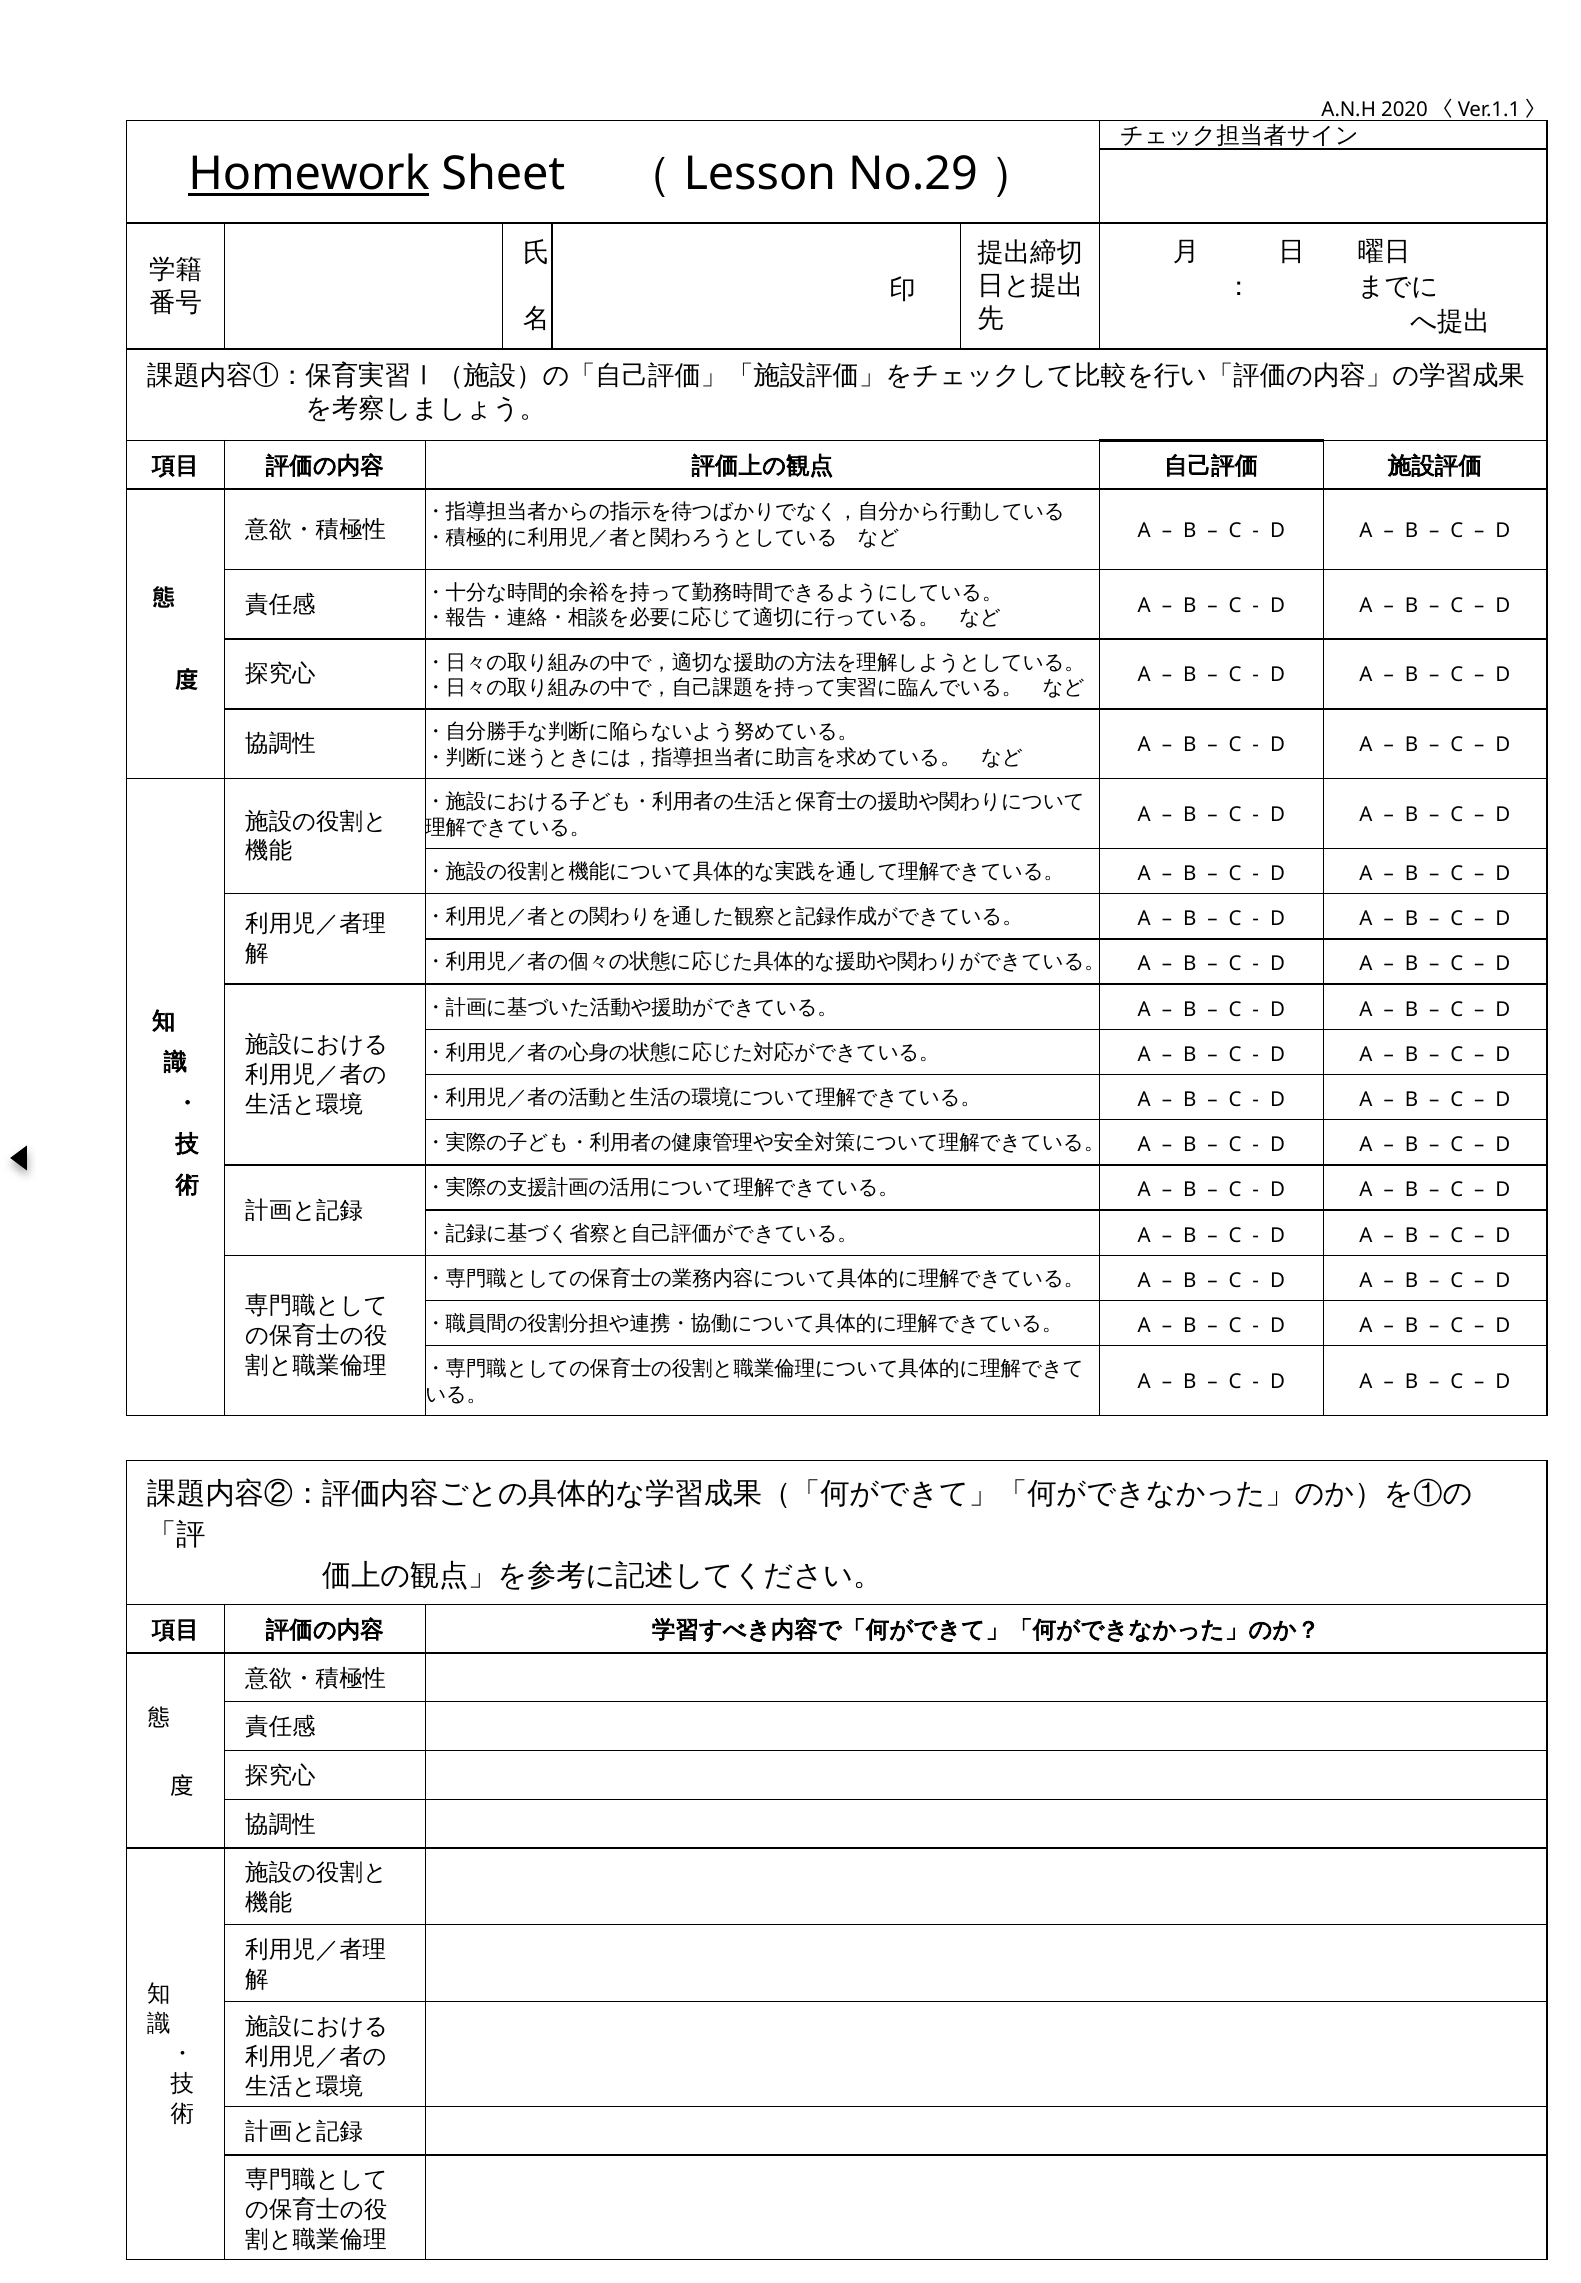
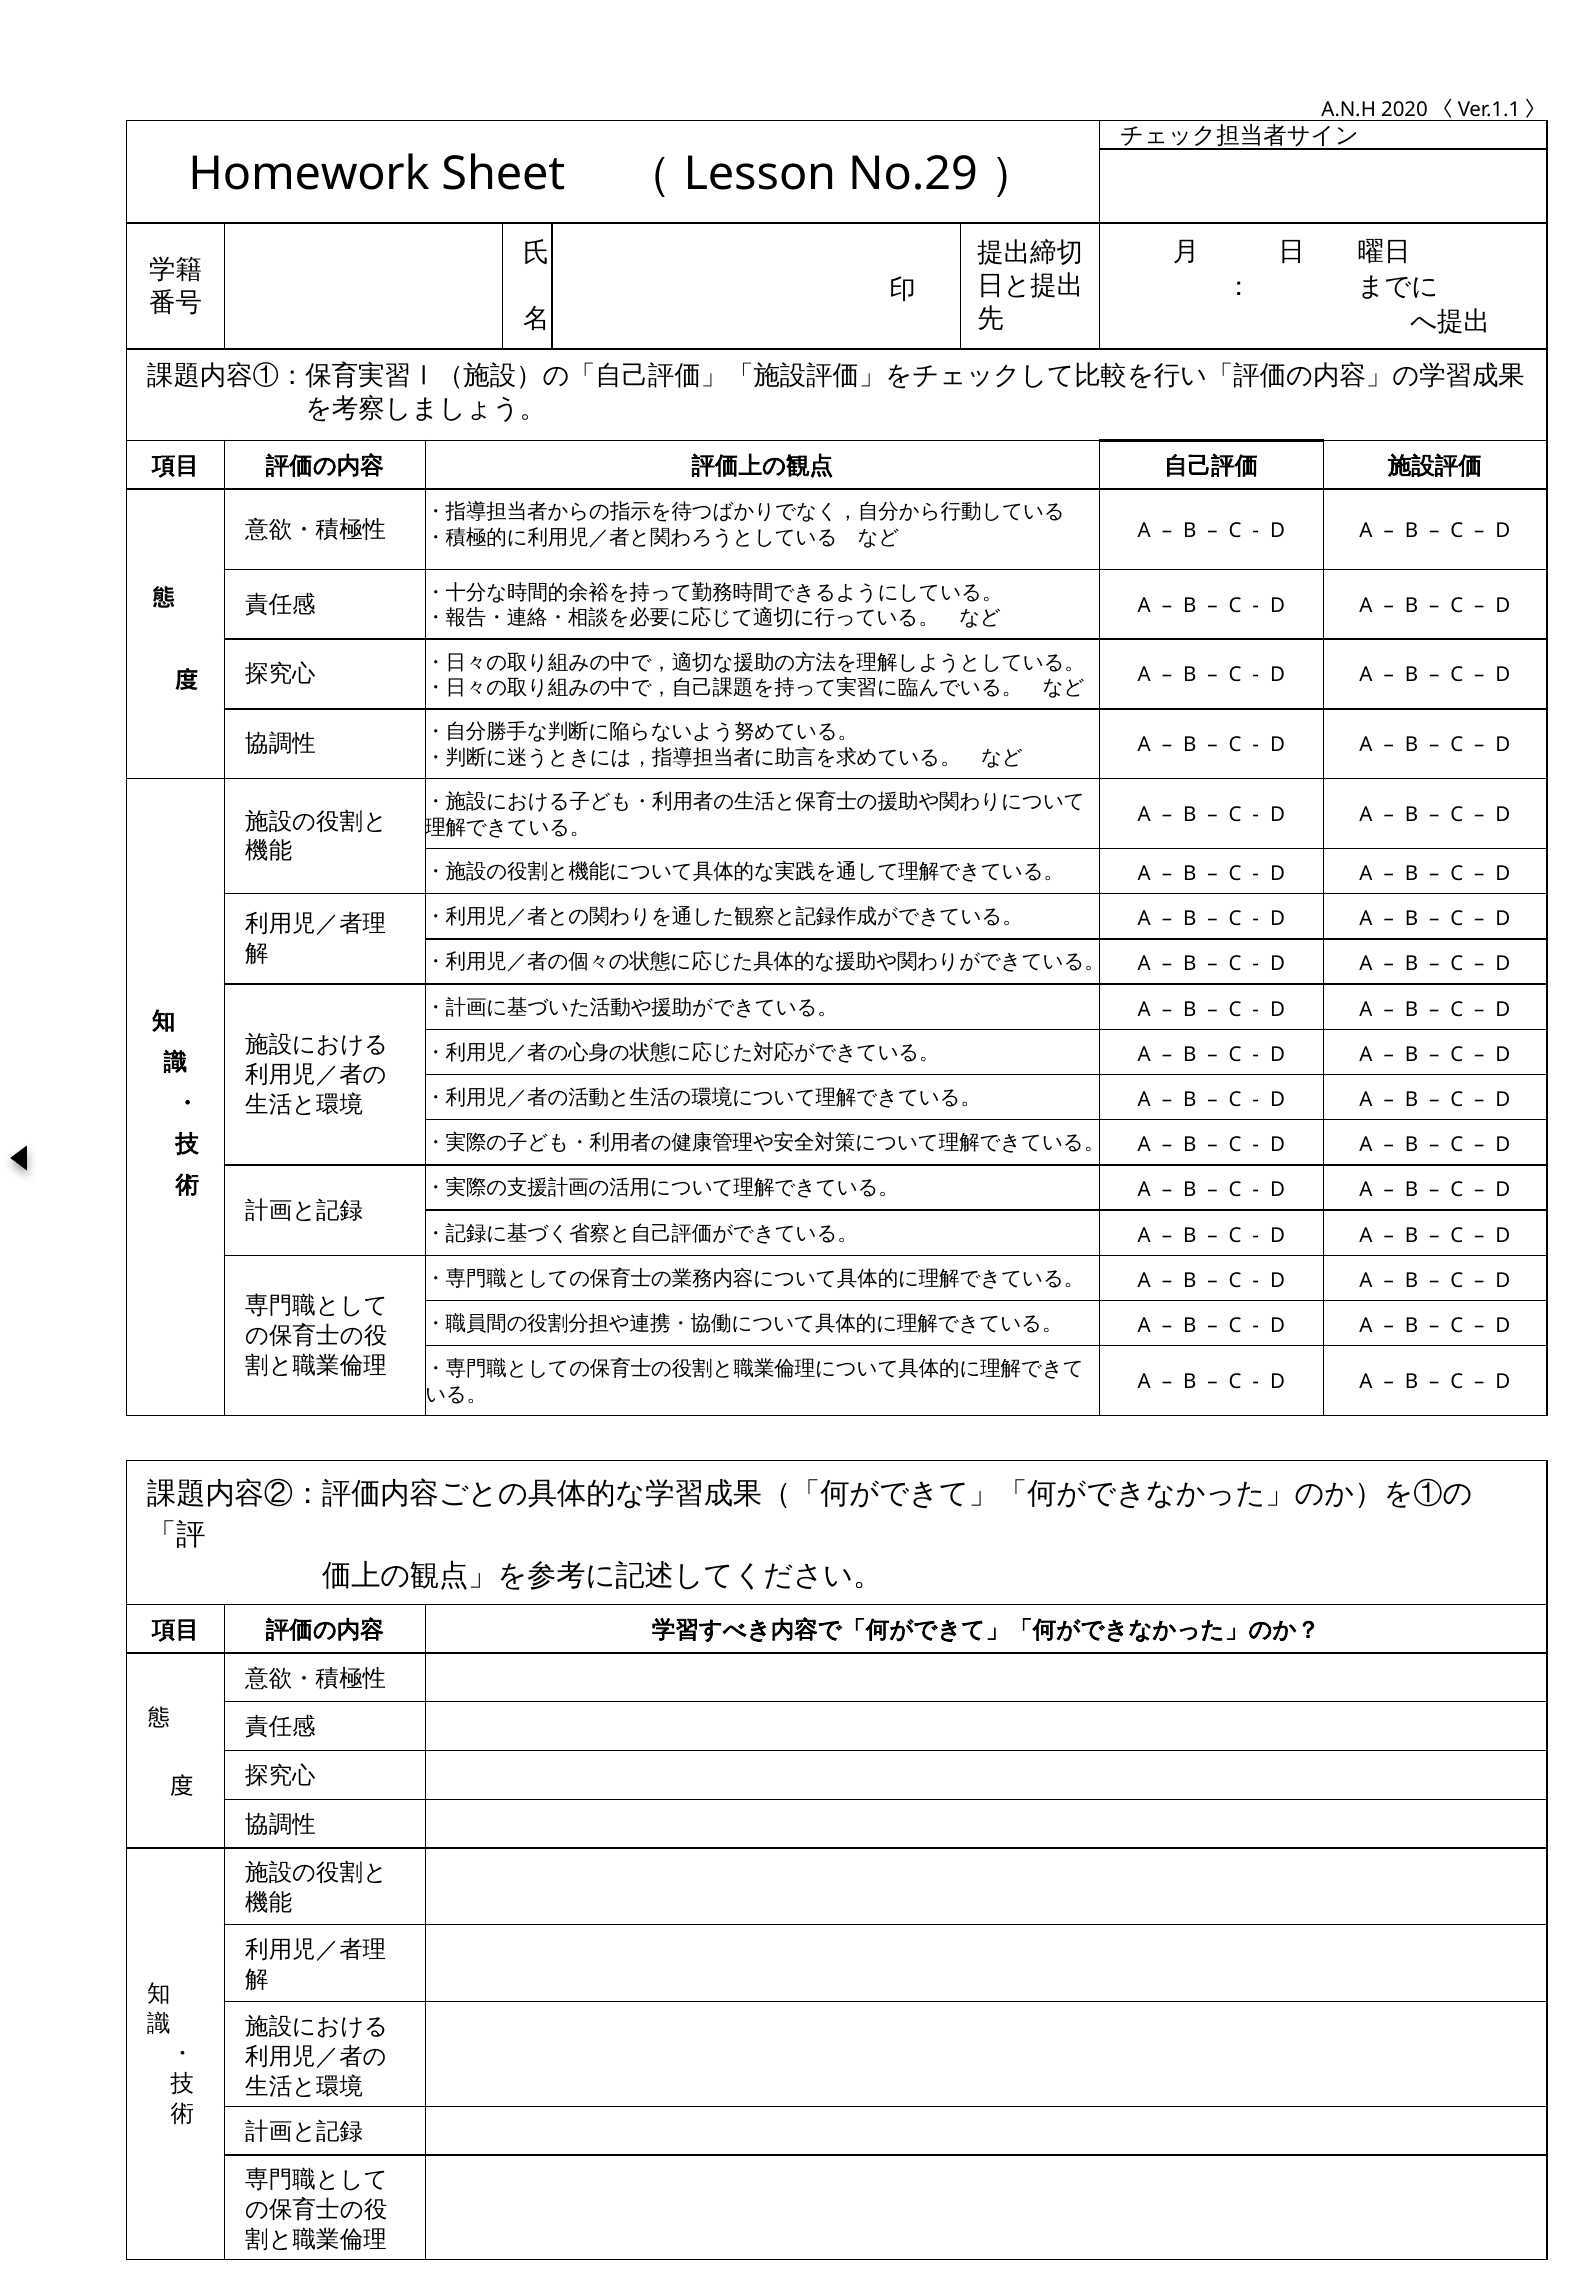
Homework underline: present -> none (309, 175)
